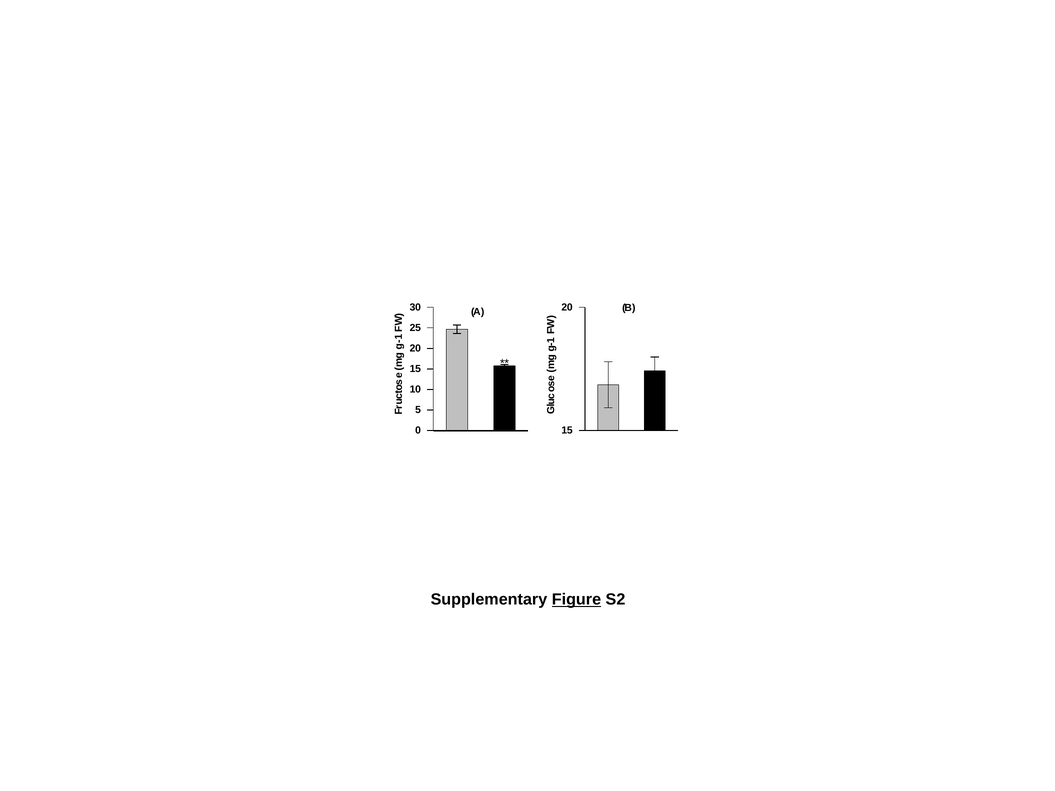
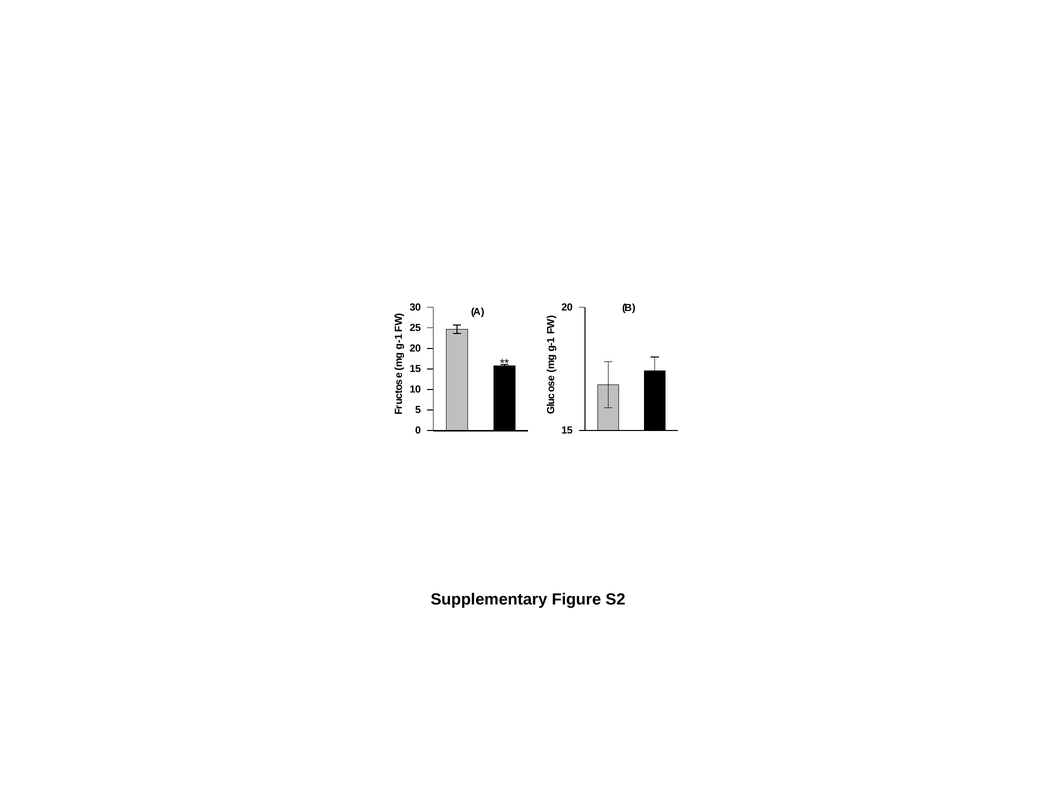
Figure underline: present -> none (576, 600)
